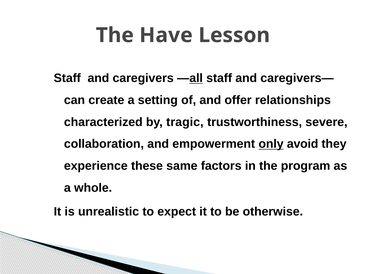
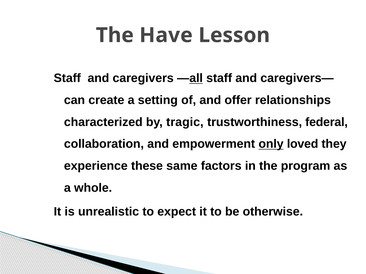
severe: severe -> federal (327, 122)
avoid: avoid -> loved (303, 144)
